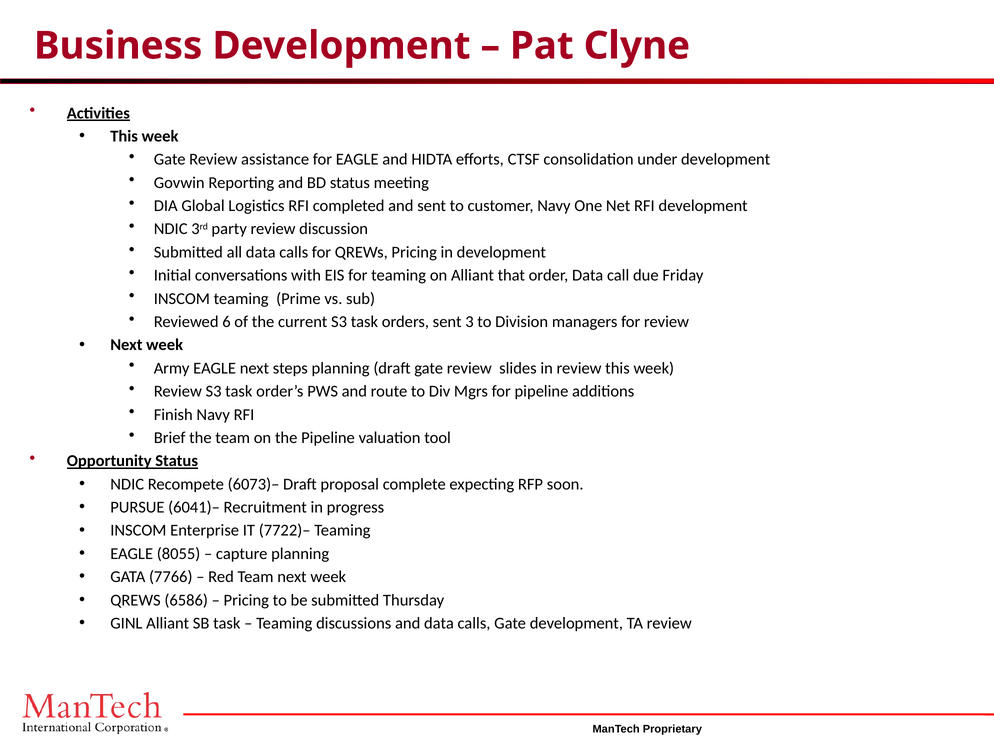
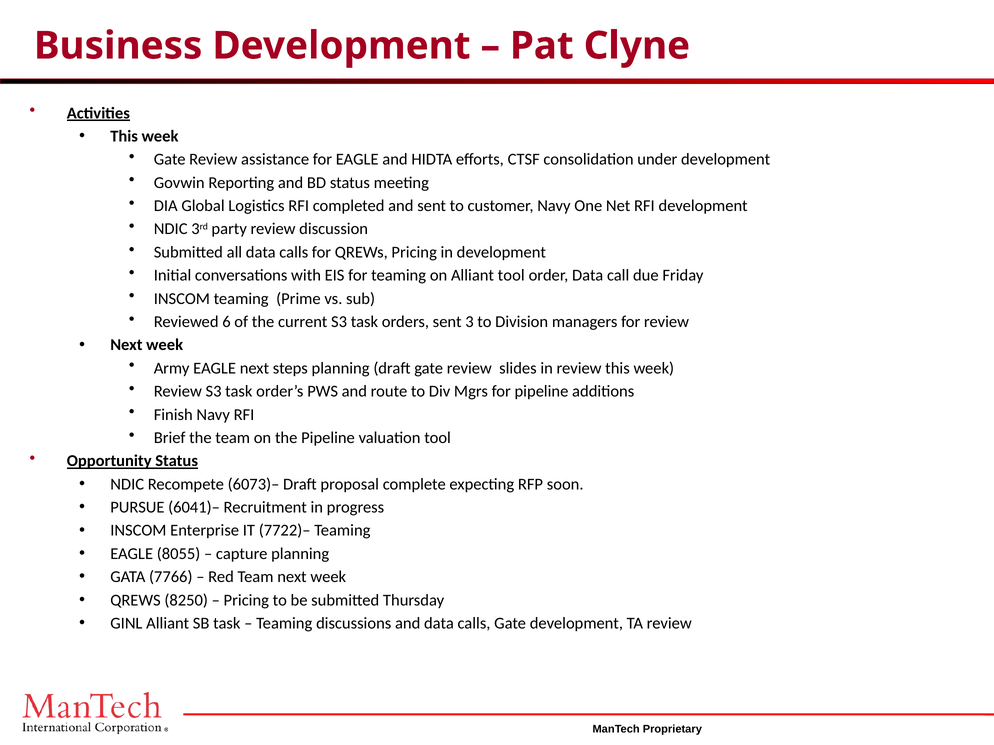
Alliant that: that -> tool (511, 276)
6586: 6586 -> 8250 (186, 600)
